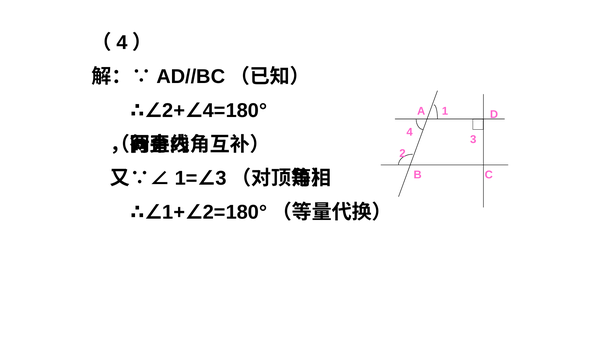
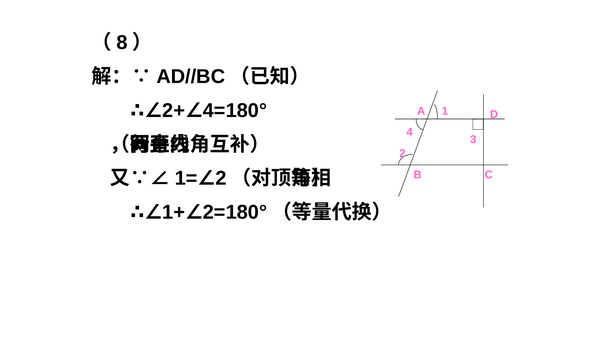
4: 4 -> 8 (122, 43)
3: 3 -> 2 (221, 178)
